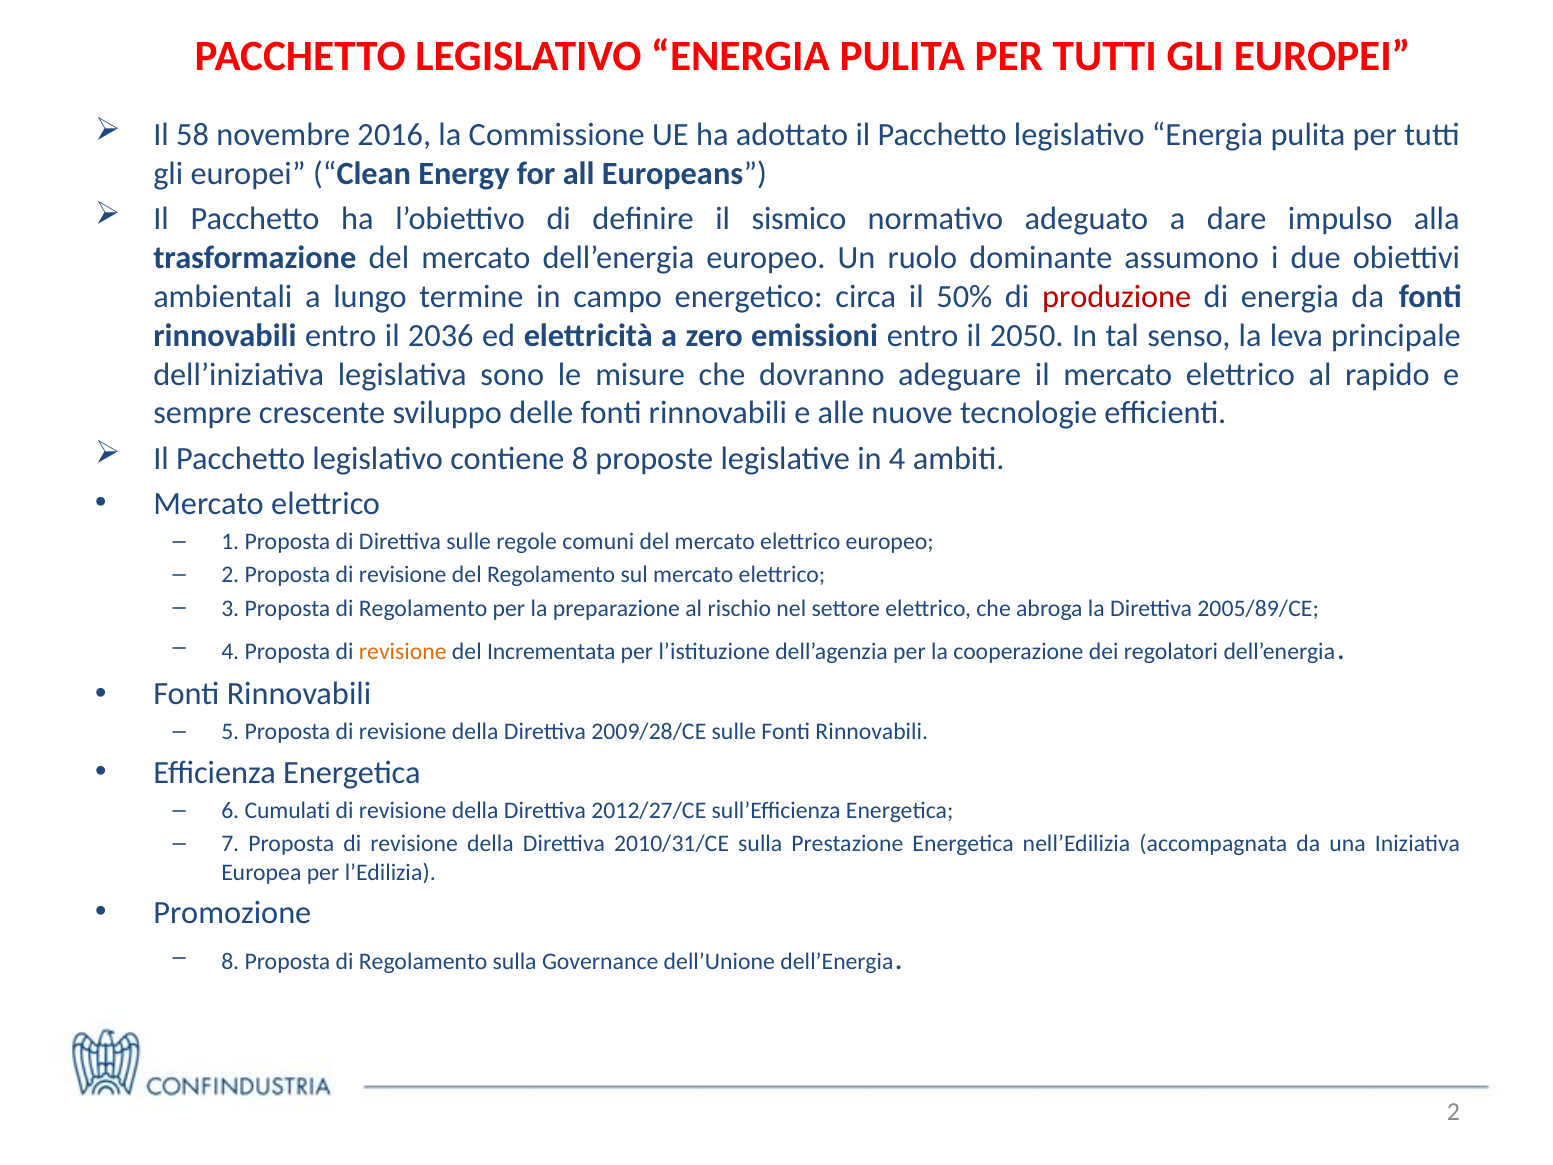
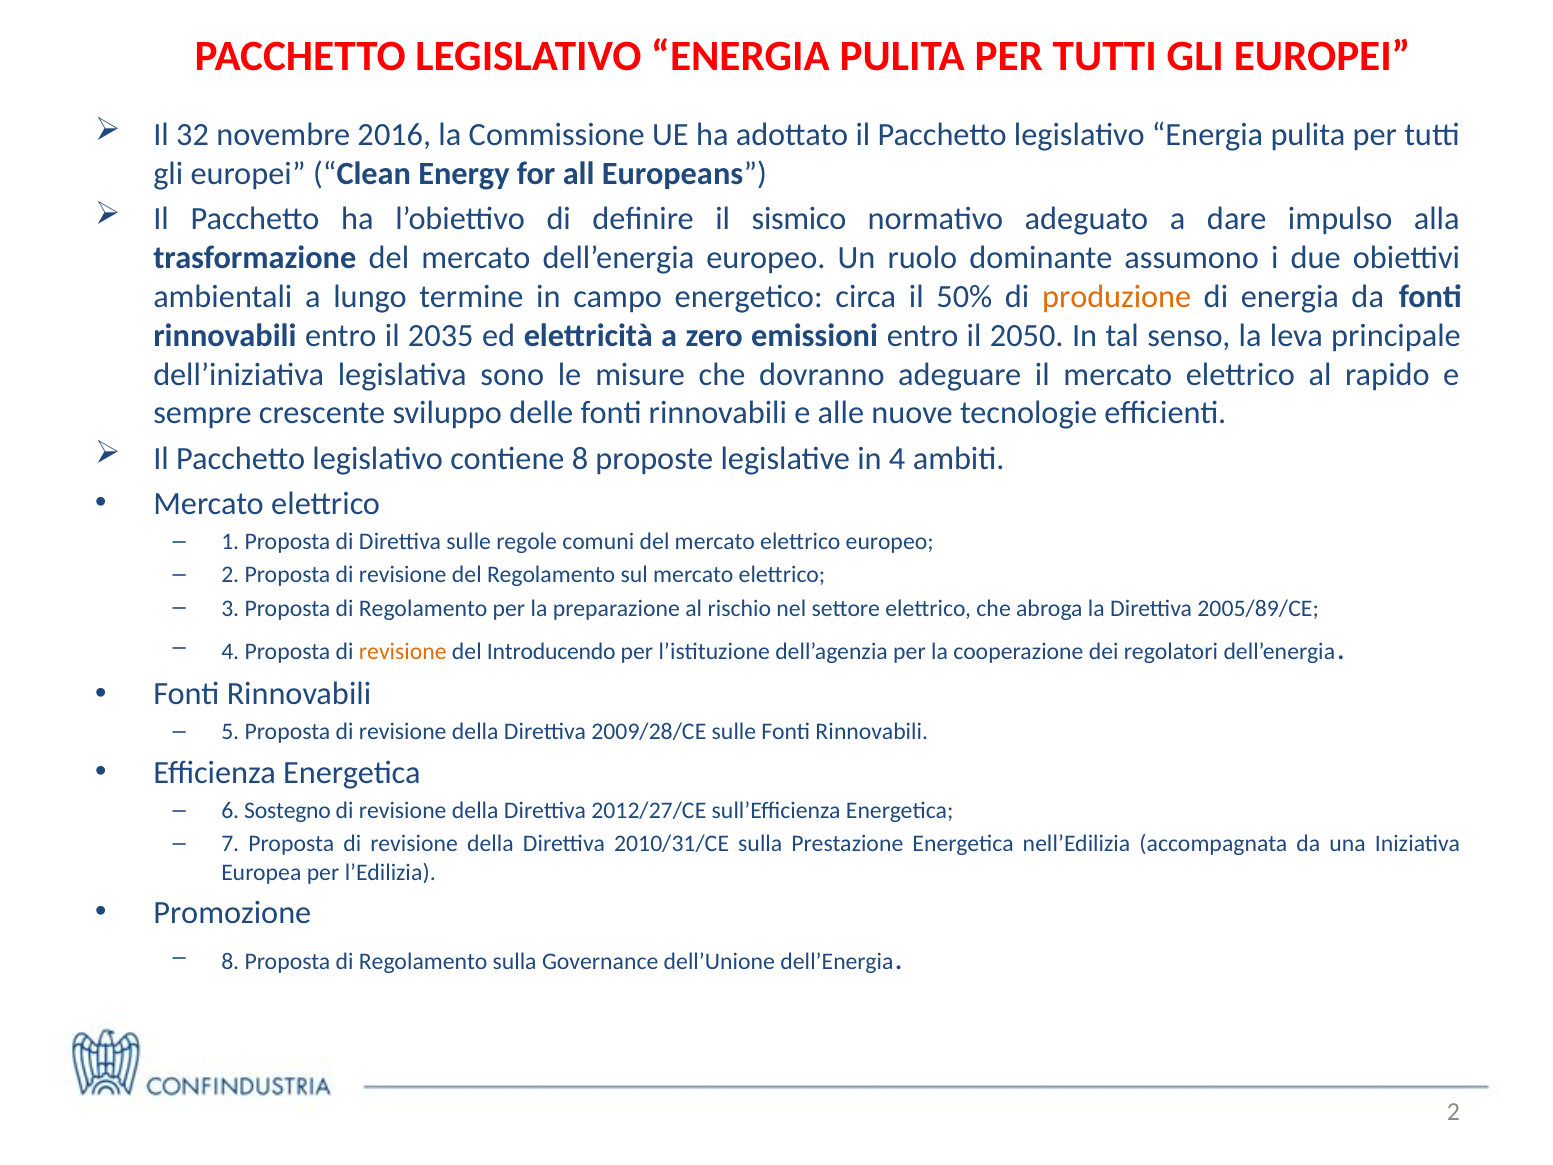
58: 58 -> 32 (193, 135)
produzione colour: red -> orange (1117, 297)
2036: 2036 -> 2035 (441, 335)
Incrementata: Incrementata -> Introducendo (551, 652)
Cumulati: Cumulati -> Sostegno (288, 810)
